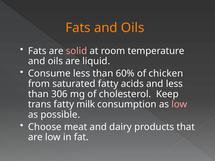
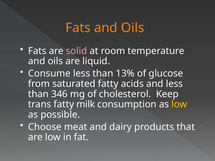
60%: 60% -> 13% (125, 74)
chicken: chicken -> glucose (166, 74)
306: 306 -> 346 (59, 94)
low colour: pink -> yellow (179, 104)
